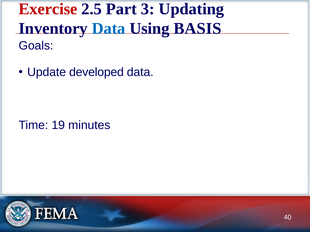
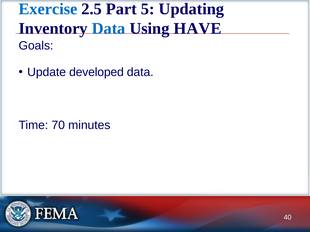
Exercise colour: red -> blue (48, 9)
3: 3 -> 5 (148, 9)
BASIS: BASIS -> HAVE (198, 29)
19: 19 -> 70 (58, 125)
